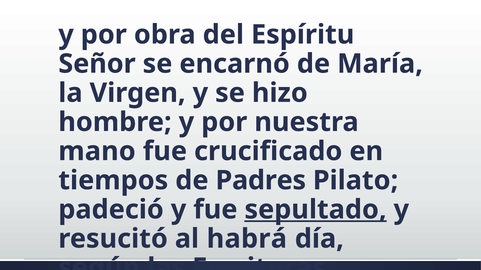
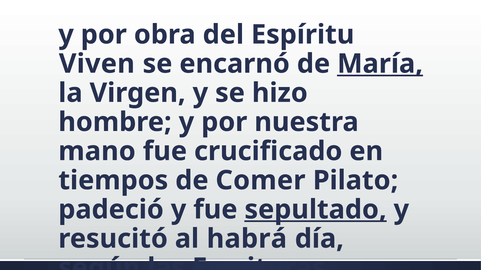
Señor: Señor -> Viven (97, 64)
María underline: none -> present (380, 64)
Padres: Padres -> Comer (260, 181)
